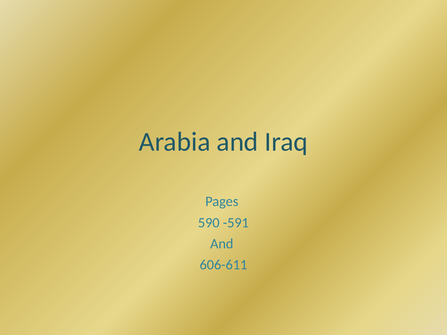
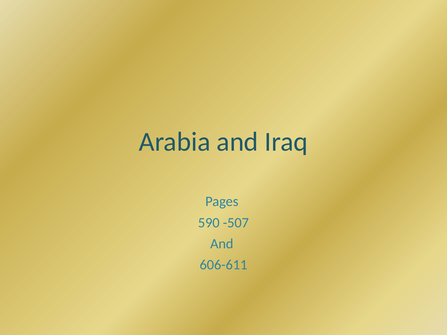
-591: -591 -> -507 (236, 223)
